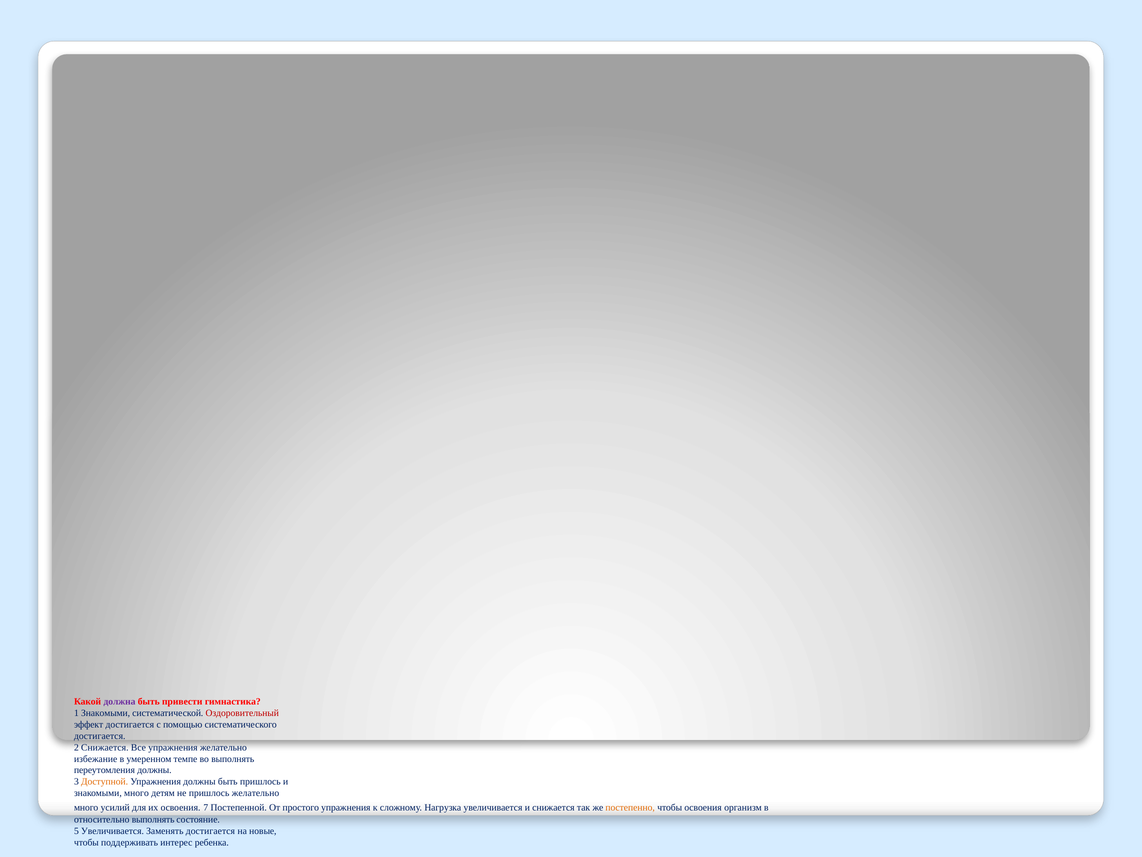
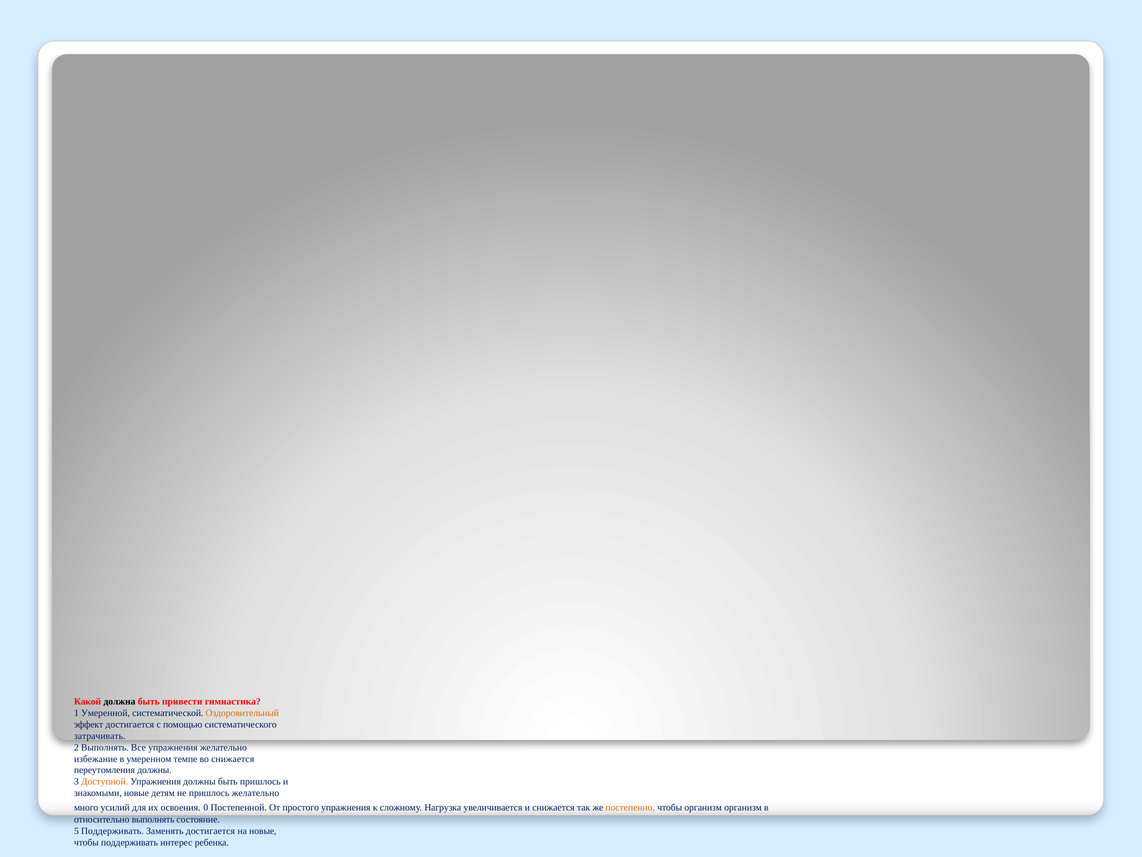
должна colour: purple -> black (119, 701)
1 Знакомыми: Знакомыми -> Умеренной (106, 713)
Оздоровительный colour: red -> orange (242, 713)
достигается: достигается -> затрачивать (100, 736)
2 Снижается: Снижается -> Выполнять (105, 747)
во выполнять: выполнять -> снижается (233, 758)
знакомыми много: много -> новые (136, 793)
7: 7 -> 0 (206, 807)
чтобы освоения: освоения -> организм (703, 807)
5 Увеличивается: Увеличивается -> Поддерживать (112, 831)
